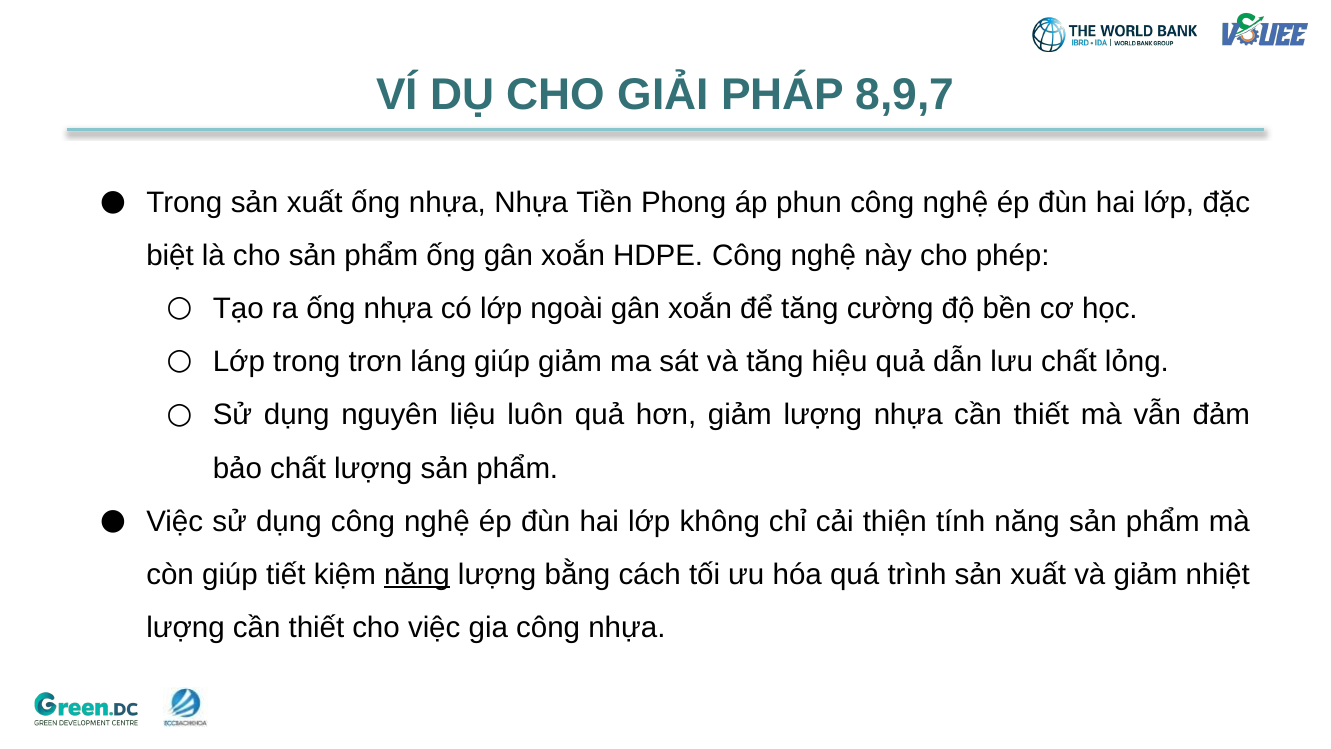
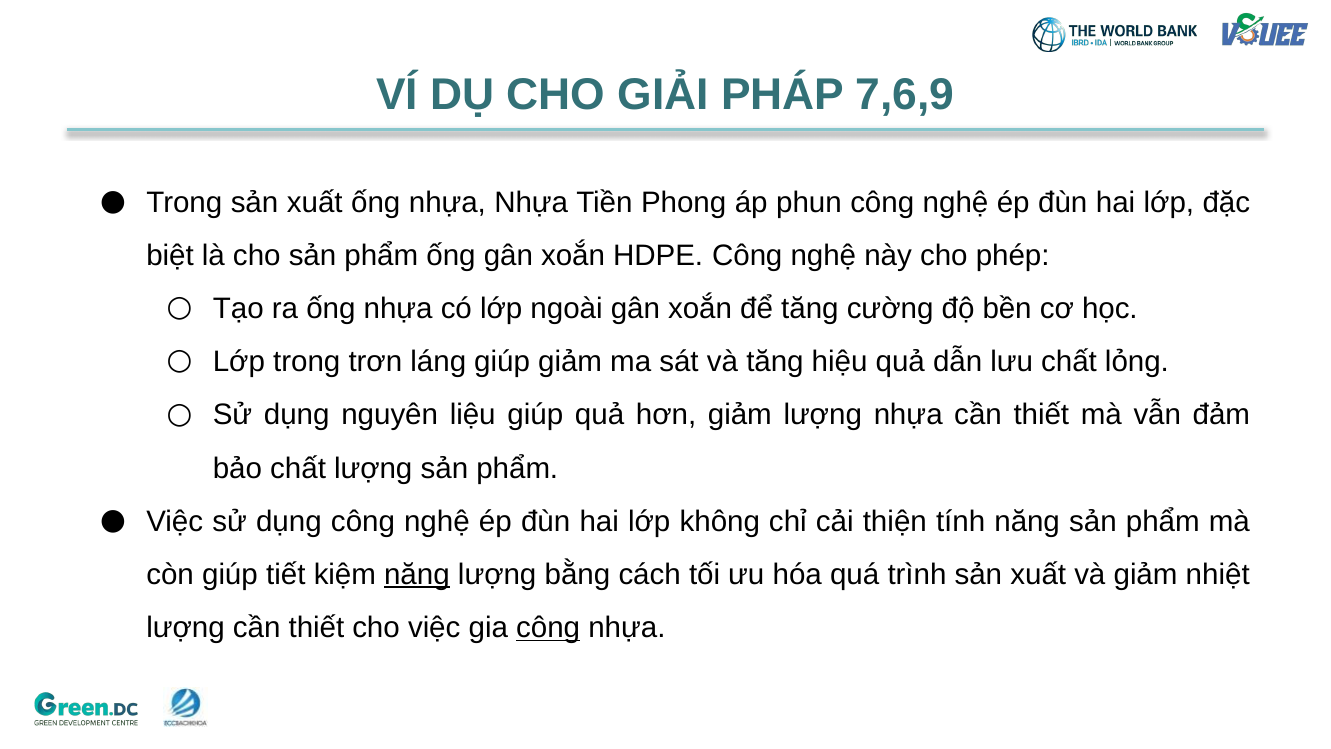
8,9,7: 8,9,7 -> 7,6,9 (905, 95)
liệu luôn: luôn -> giúp (535, 415)
công underline: none -> present (548, 628)
